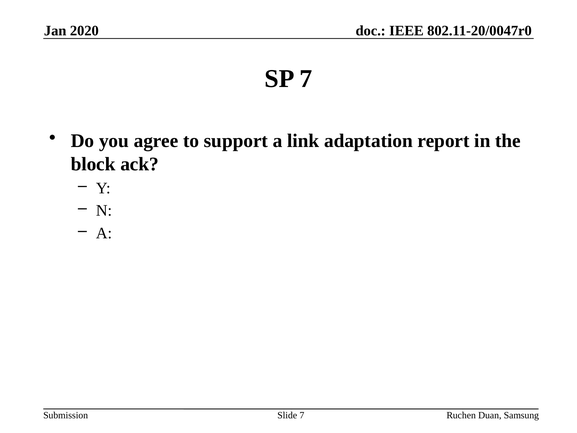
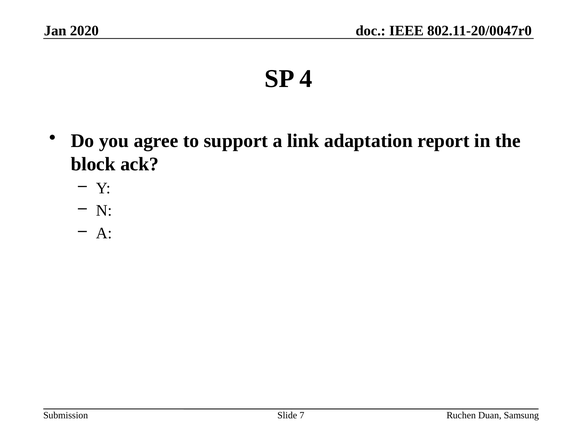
SP 7: 7 -> 4 (306, 79)
